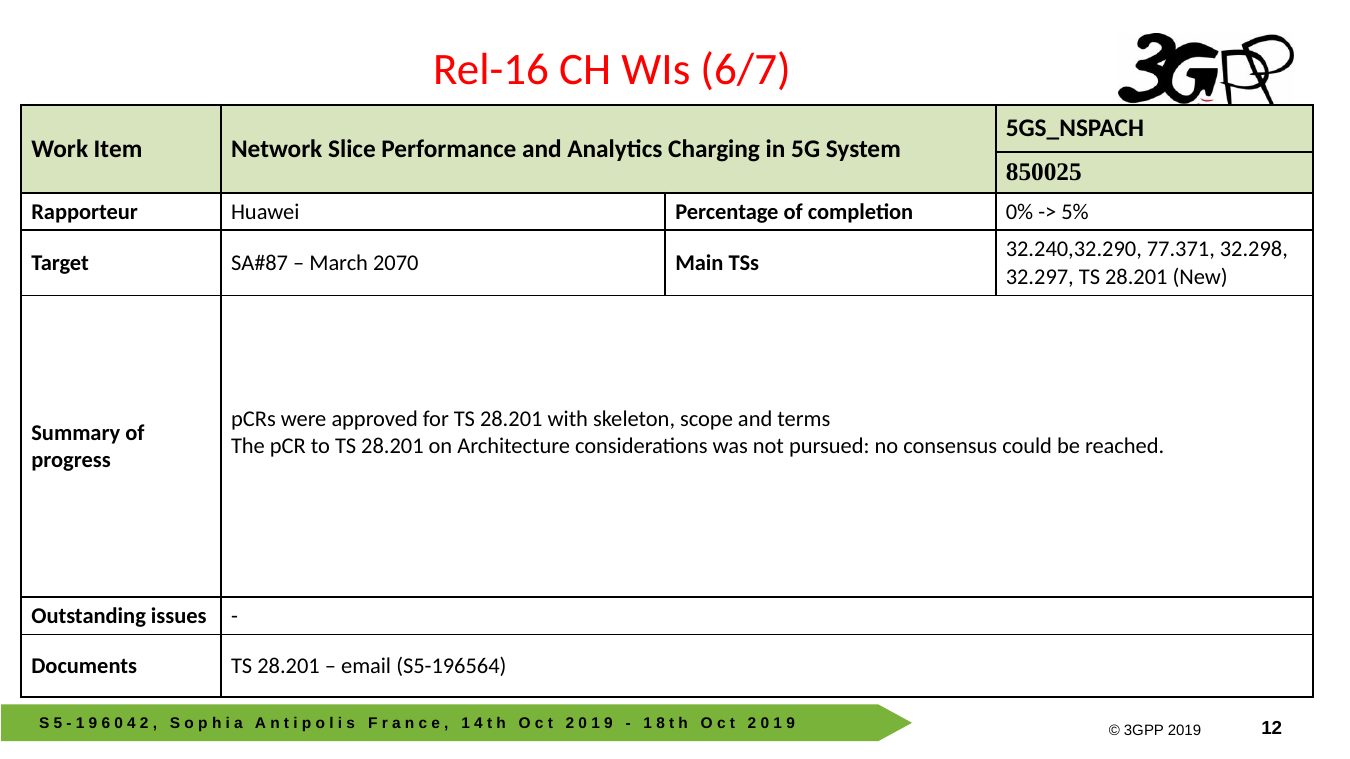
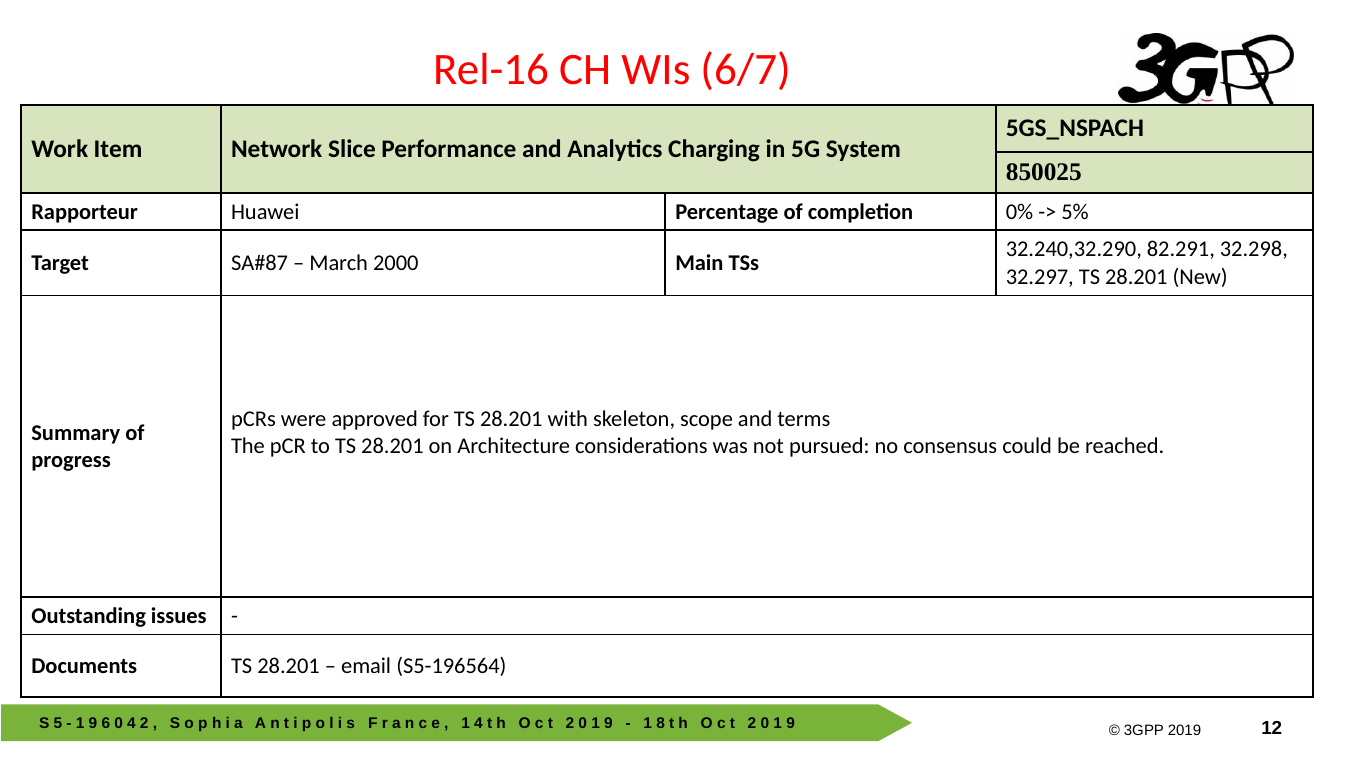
77.371: 77.371 -> 82.291 (1181, 249)
2070: 2070 -> 2000 (396, 263)
